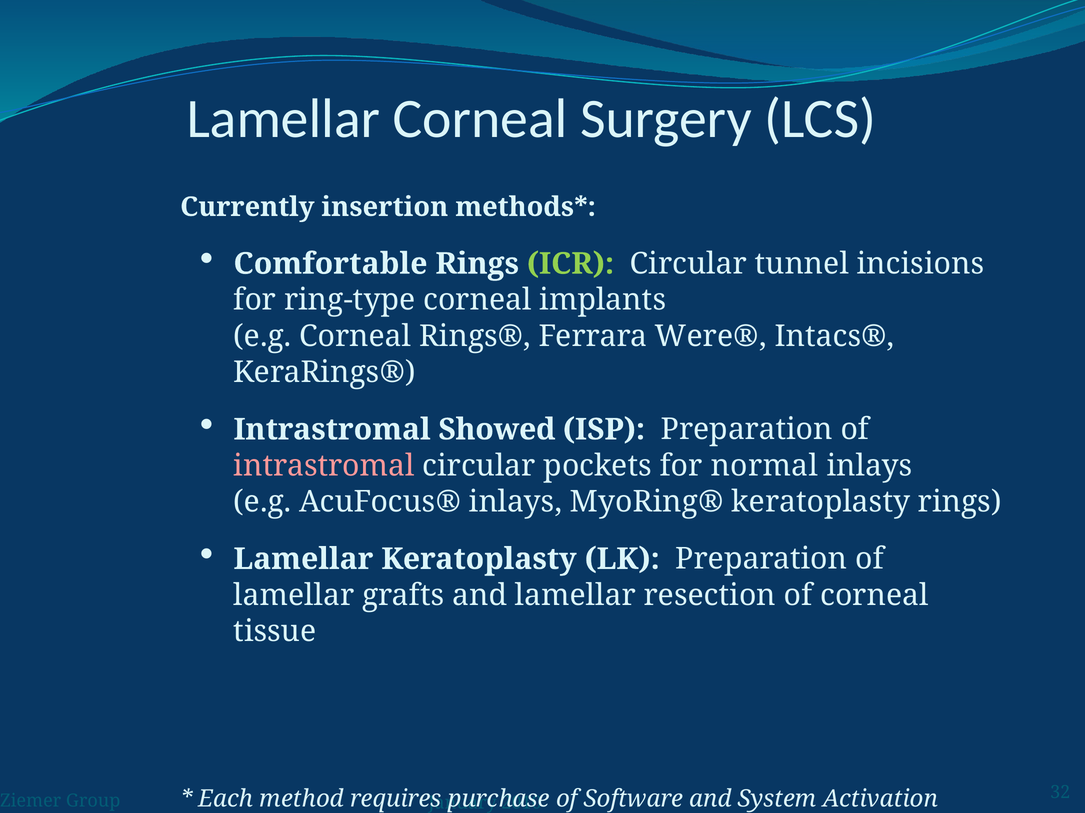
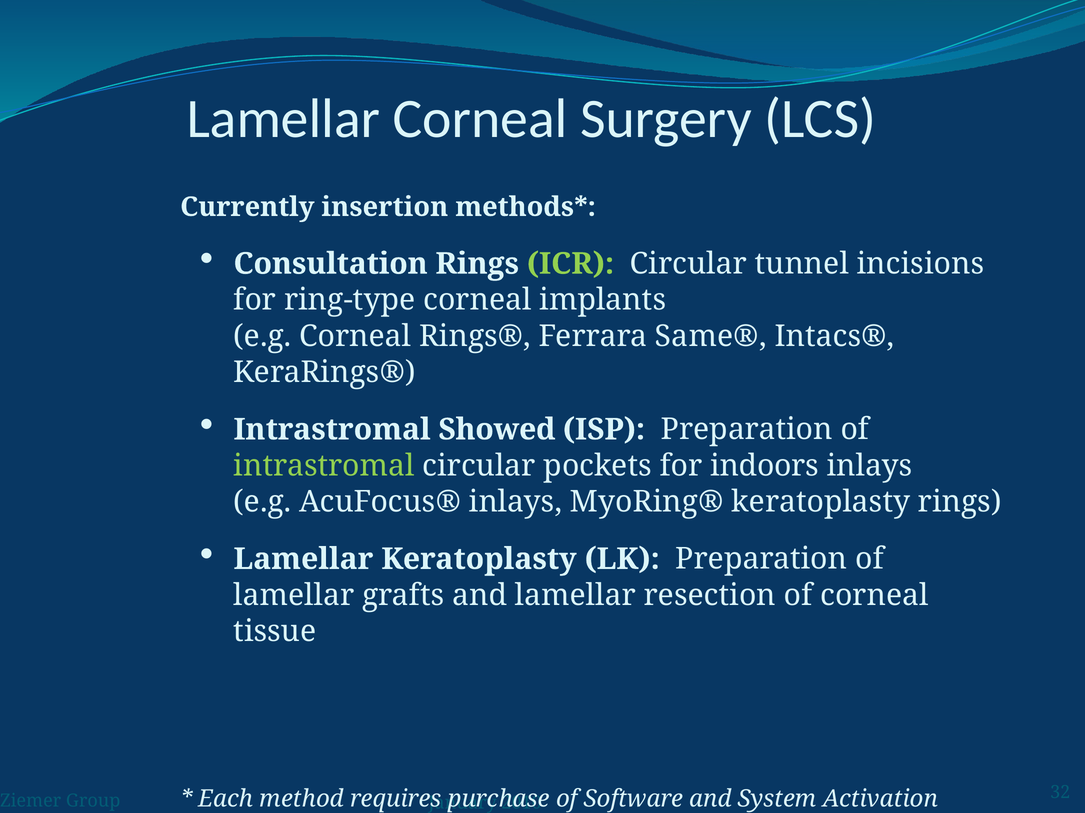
Comfortable: Comfortable -> Consultation (331, 264)
Were®: Were® -> Same® (711, 336)
intrastromal colour: pink -> light green (324, 466)
normal: normal -> indoors (765, 466)
